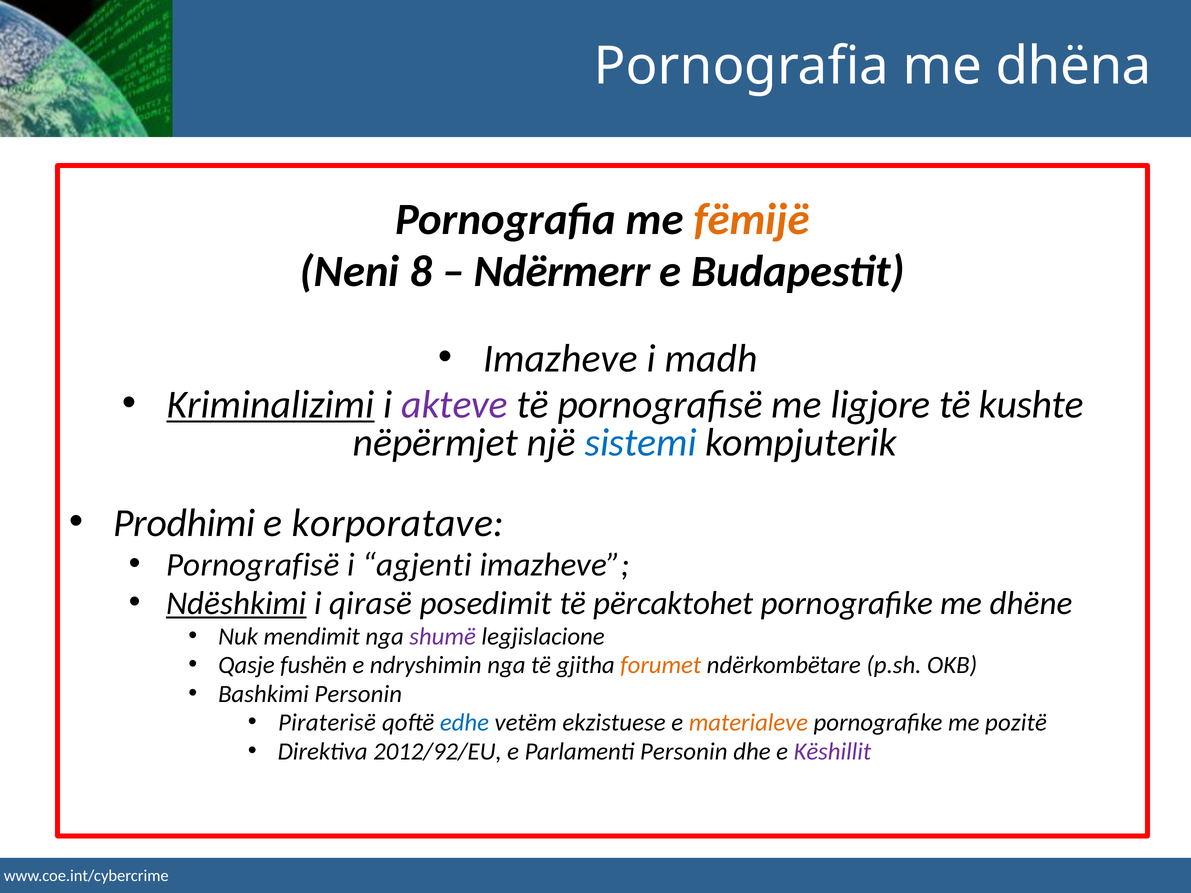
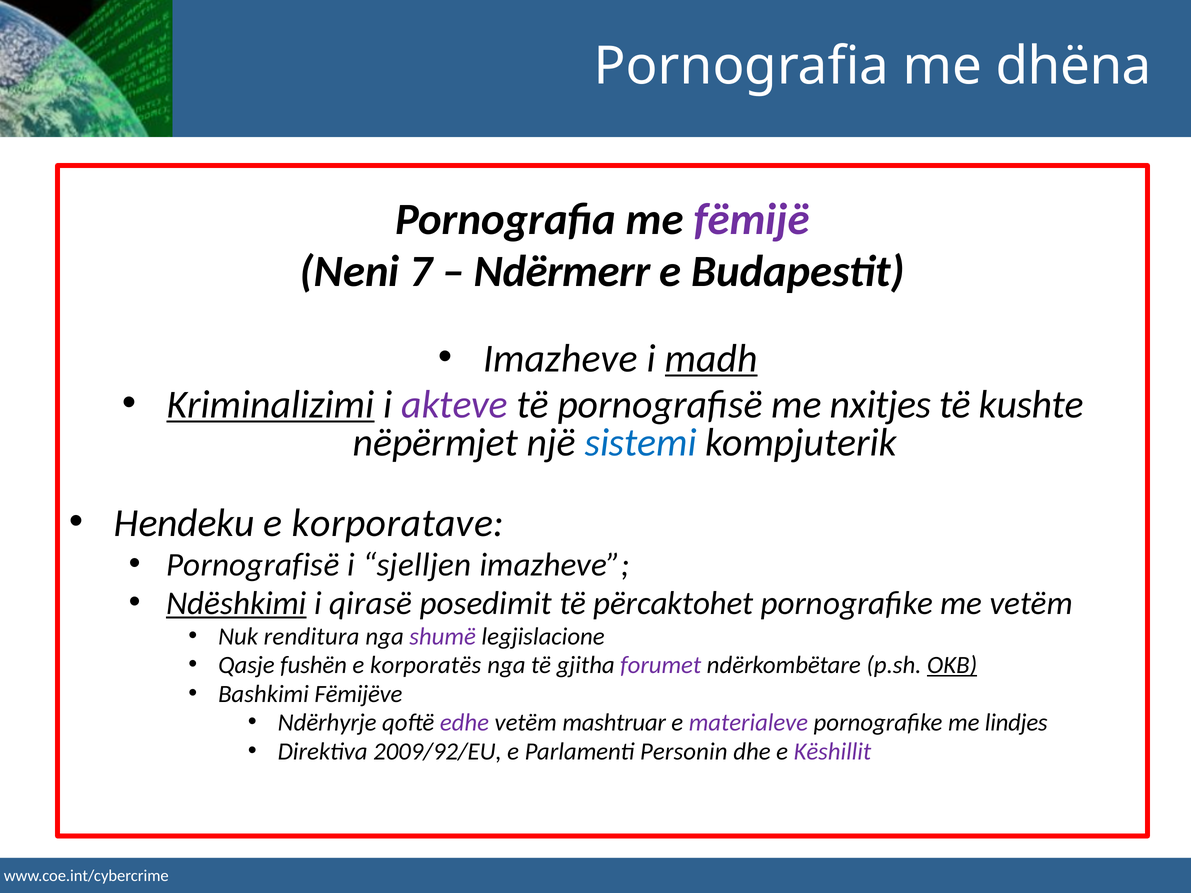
fëmijë colour: orange -> purple (752, 220)
8: 8 -> 7 (421, 272)
madh underline: none -> present (711, 359)
ligjore: ligjore -> nxitjes (881, 405)
Prodhimi: Prodhimi -> Hendeku (184, 523)
agjenti: agjenti -> sjelljen (417, 565)
me dhëne: dhëne -> vetëm (1031, 604)
mendimit: mendimit -> renditura (312, 637)
ndryshimin: ndryshimin -> korporatës (426, 665)
forumet colour: orange -> purple (661, 665)
OKB underline: none -> present (952, 665)
Bashkimi Personin: Personin -> Fëmijëve (358, 694)
Piraterisë: Piraterisë -> Ndërhyrje (327, 723)
edhe colour: blue -> purple (464, 723)
ekzistuese: ekzistuese -> mashtruar (614, 723)
materialeve colour: orange -> purple (748, 723)
pozitë: pozitë -> lindjes (1016, 723)
2012/92/EU: 2012/92/EU -> 2009/92/EU (437, 752)
